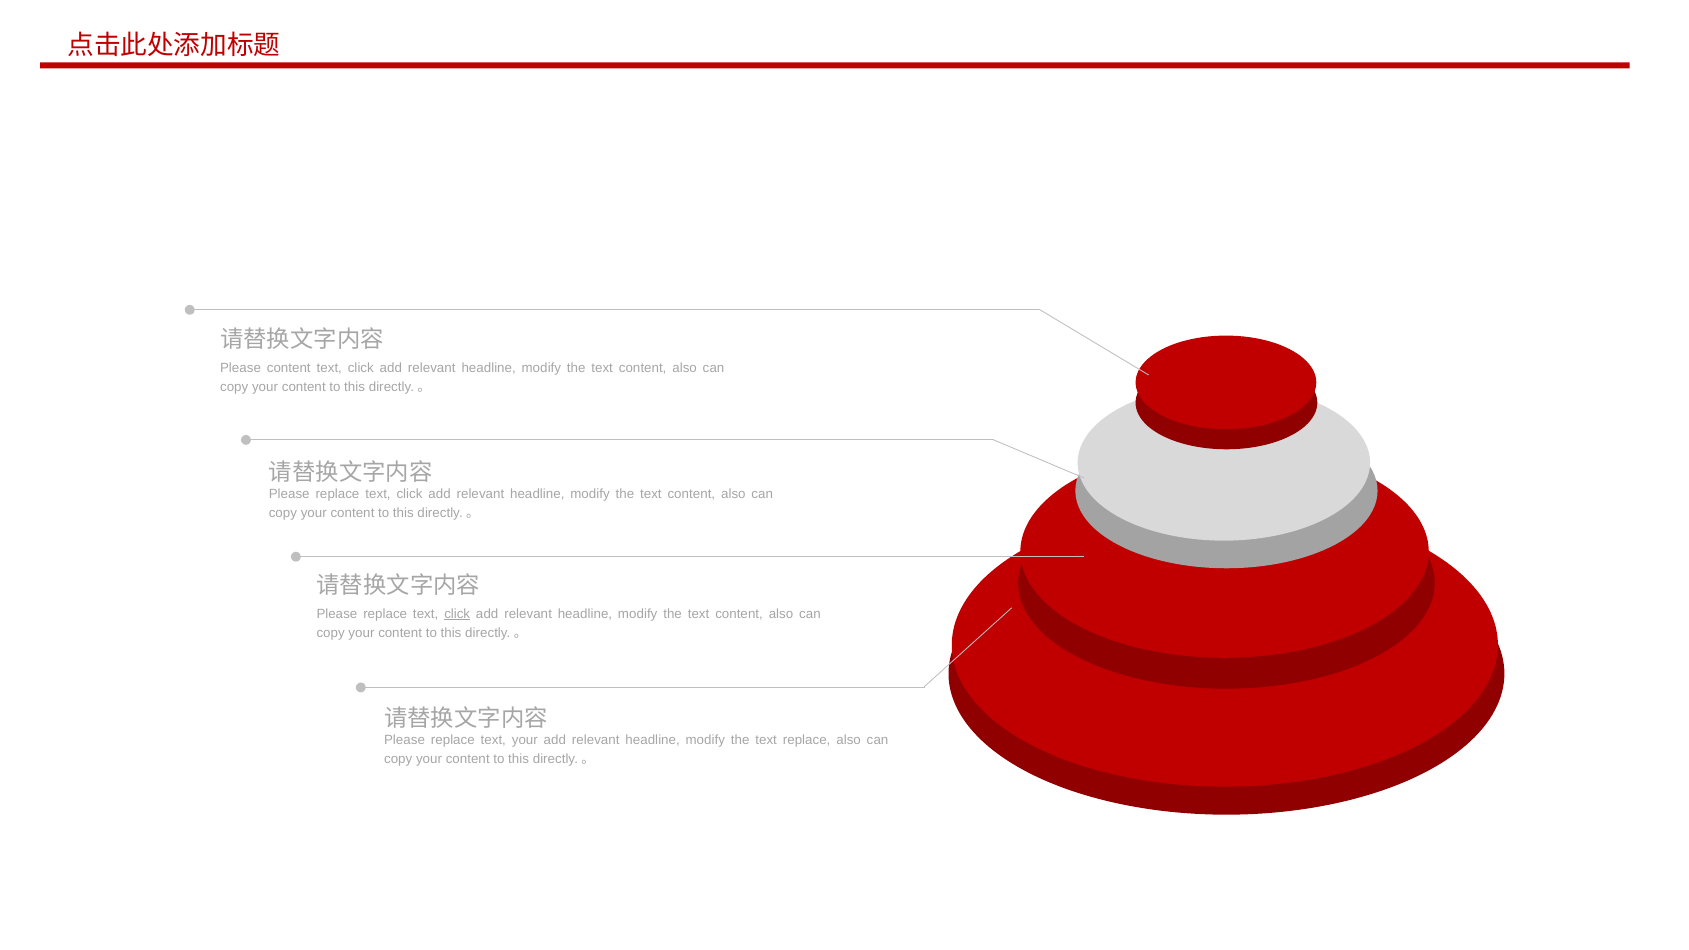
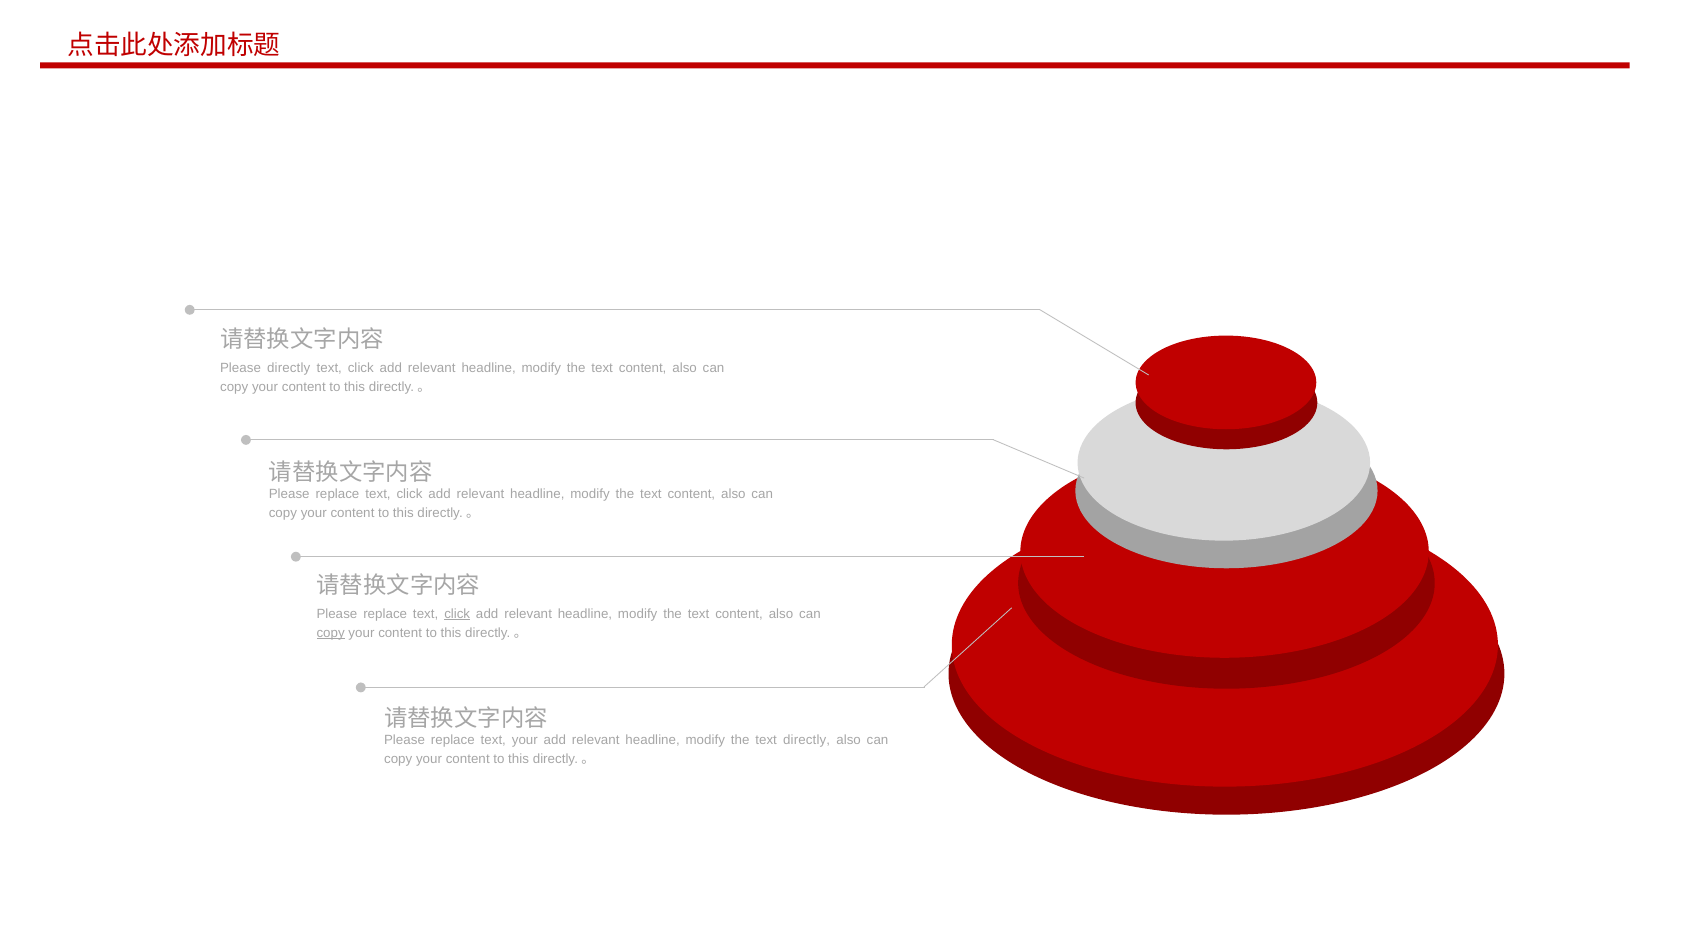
Please content: content -> directly (289, 368)
copy underline: none -> present (331, 633)
text replace: replace -> directly (807, 740)
